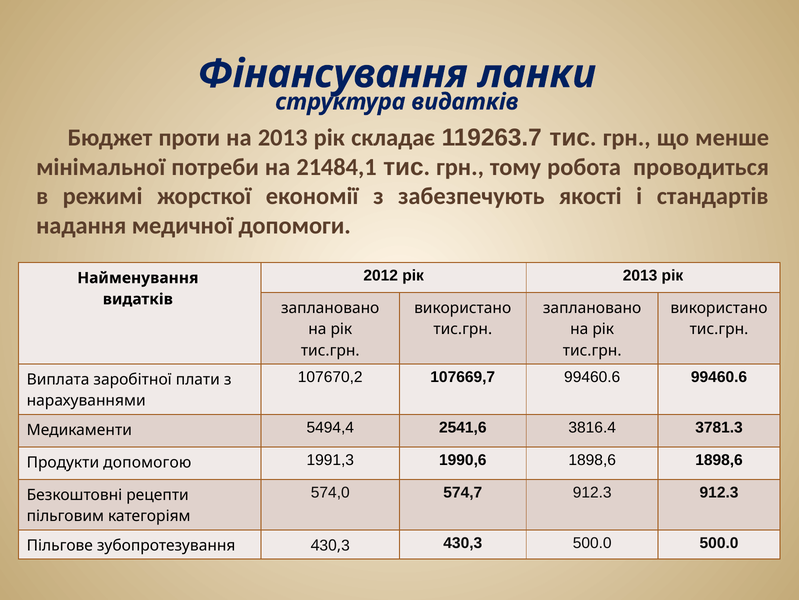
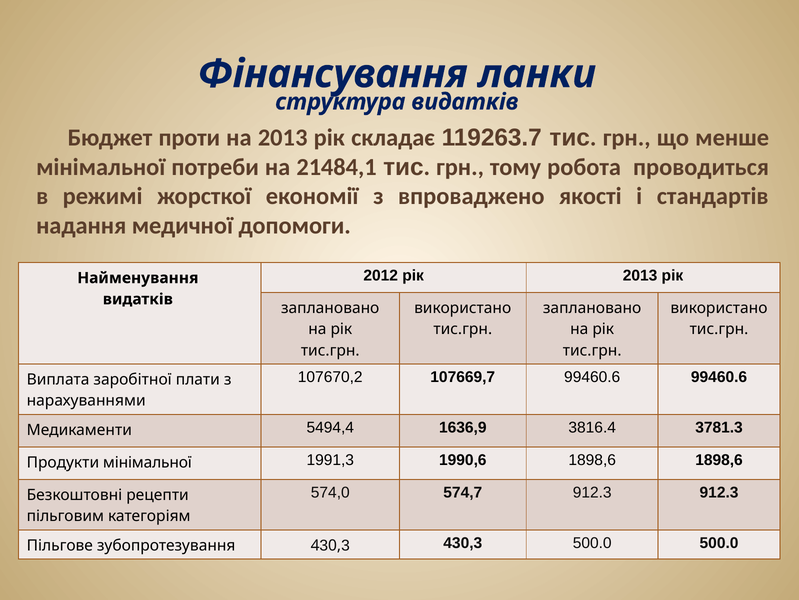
забезпечують: забезпечують -> впроваджено (471, 196)
2541,6: 2541,6 -> 1636,9 (463, 427)
Продукти допомогою: допомогою -> мінімальної (147, 462)
